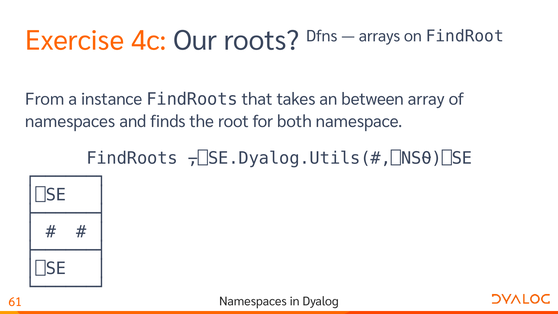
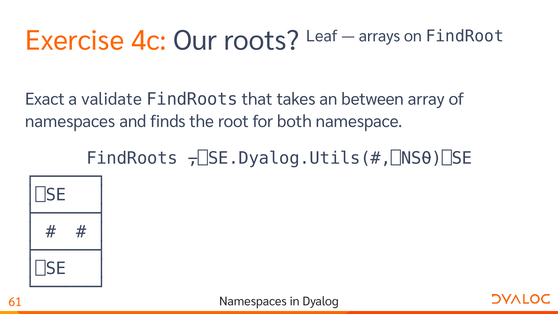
Dfns: Dfns -> Leaf (322, 36)
From: From -> Exact (45, 99)
instance: instance -> validate (112, 99)
